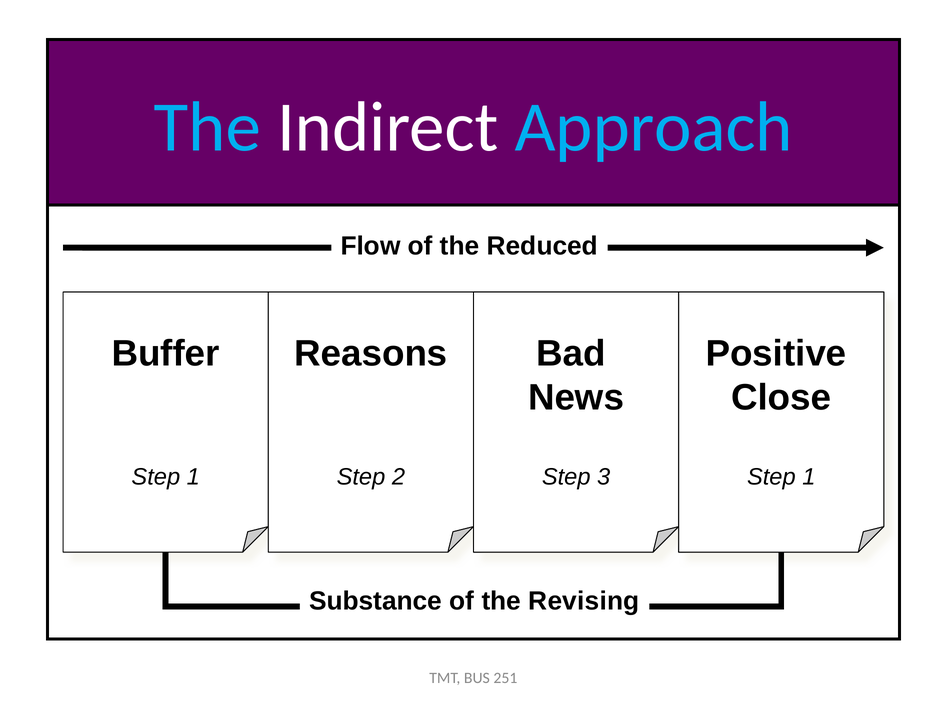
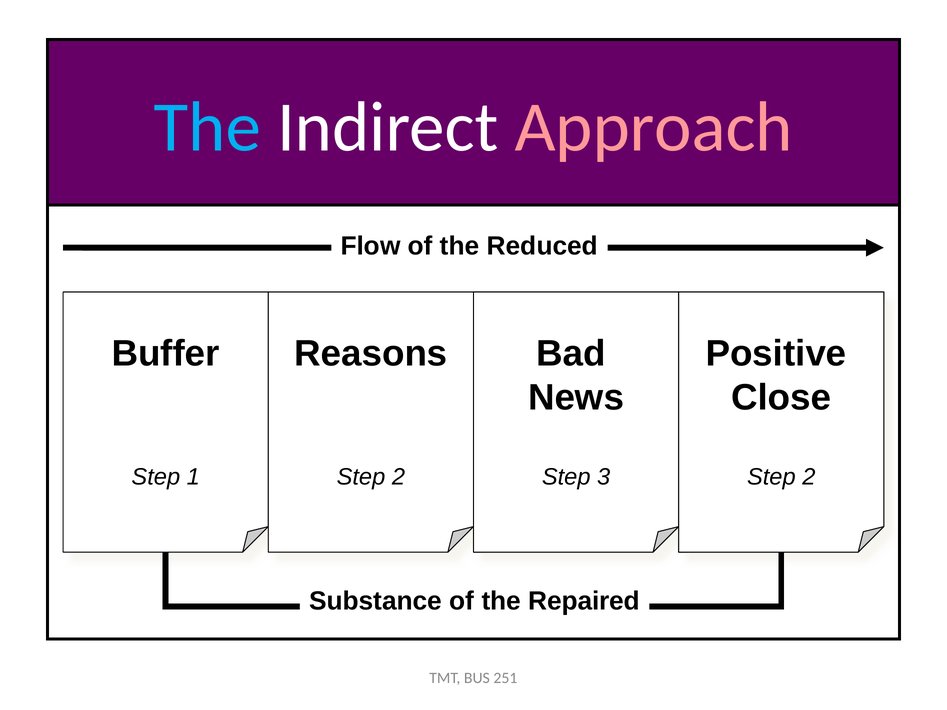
Approach colour: light blue -> pink (654, 127)
1: 1 -> 2 (809, 477)
Revising: Revising -> Repaired (584, 601)
